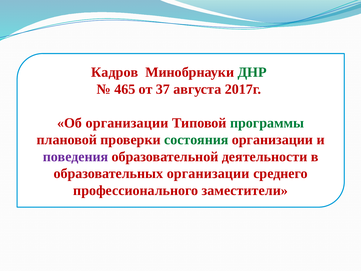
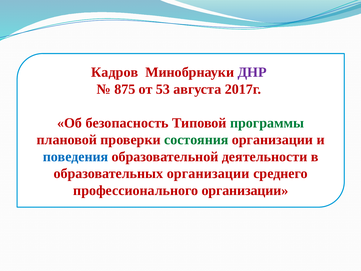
ДНР colour: green -> purple (252, 72)
465: 465 -> 875 (125, 89)
37: 37 -> 53 (163, 89)
Об организации: организации -> безопасность (127, 123)
поведения colour: purple -> blue (75, 156)
профессионального заместители: заместители -> организации (245, 190)
